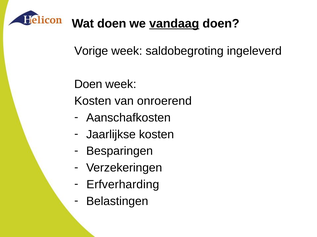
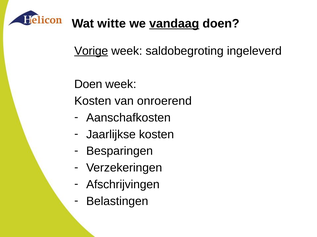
Wat doen: doen -> witte (112, 24)
Vorige underline: none -> present (91, 51)
Erfverharding: Erfverharding -> Afschrijvingen (123, 185)
